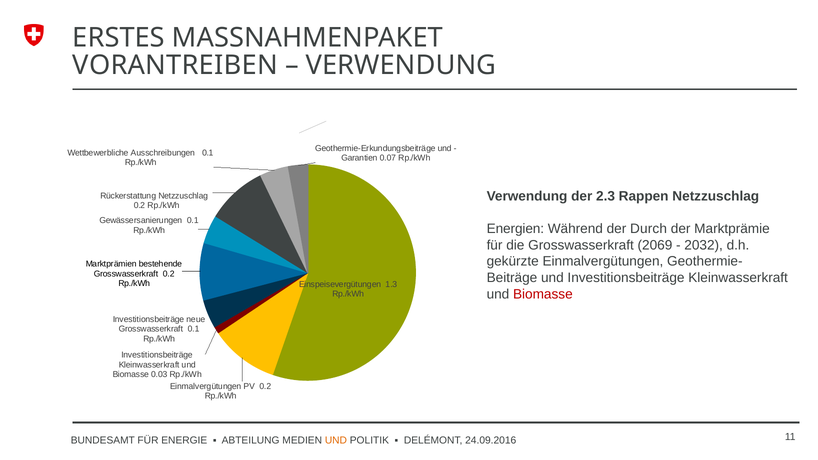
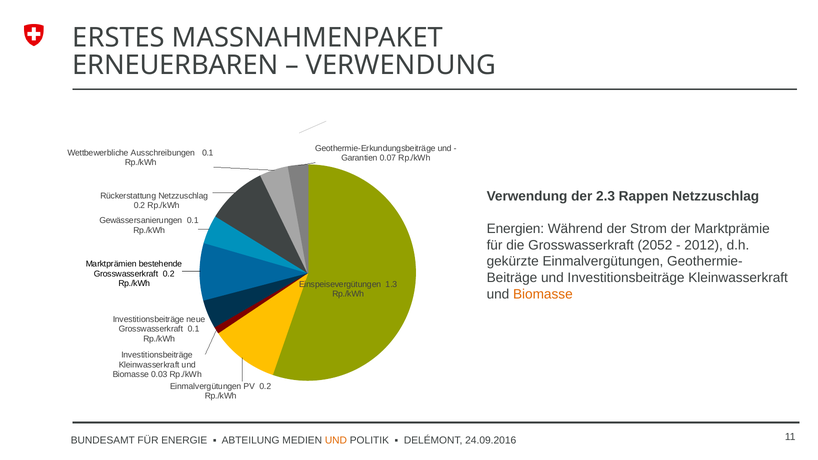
VORANTREIBEN: VORANTREIBEN -> ERNEUERBAREN (175, 65)
Durch: Durch -> Strom (649, 229)
2069: 2069 -> 2052 (655, 245)
2032: 2032 -> 2012 (704, 245)
Biomasse colour: red -> orange (543, 294)
